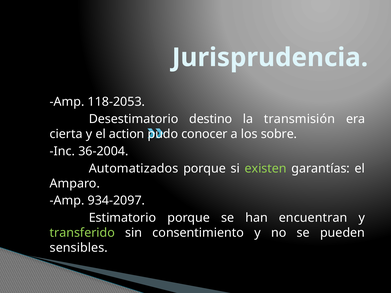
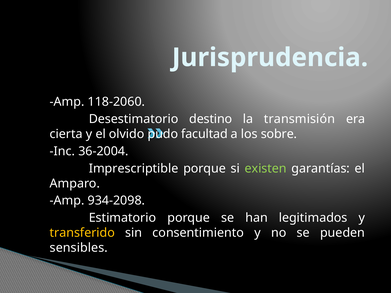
118-2053: 118-2053 -> 118-2060 (116, 102)
action: action -> olvido (127, 134)
conocer: conocer -> facultad (204, 134)
Automatizados: Automatizados -> Imprescriptible (134, 169)
934-2097: 934-2097 -> 934-2098 (116, 201)
encuentran: encuentran -> legitimados (313, 218)
transferido colour: light green -> yellow (82, 233)
